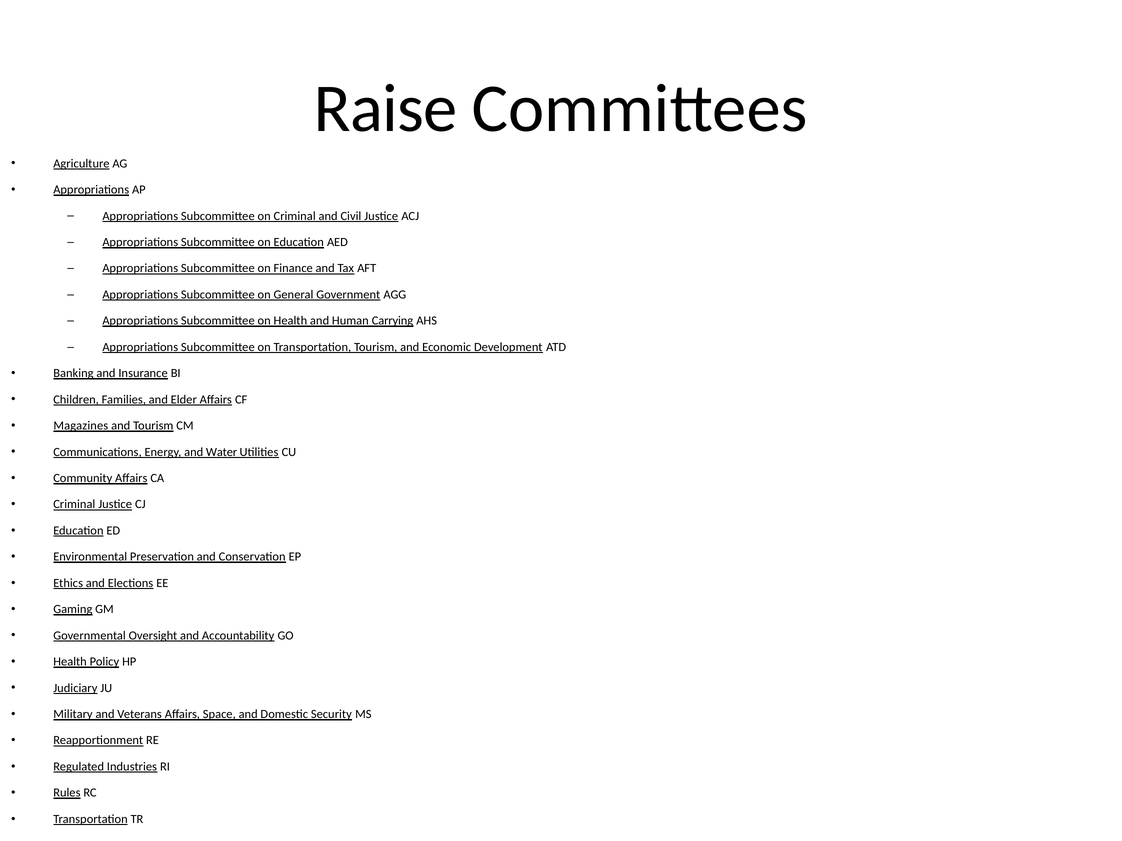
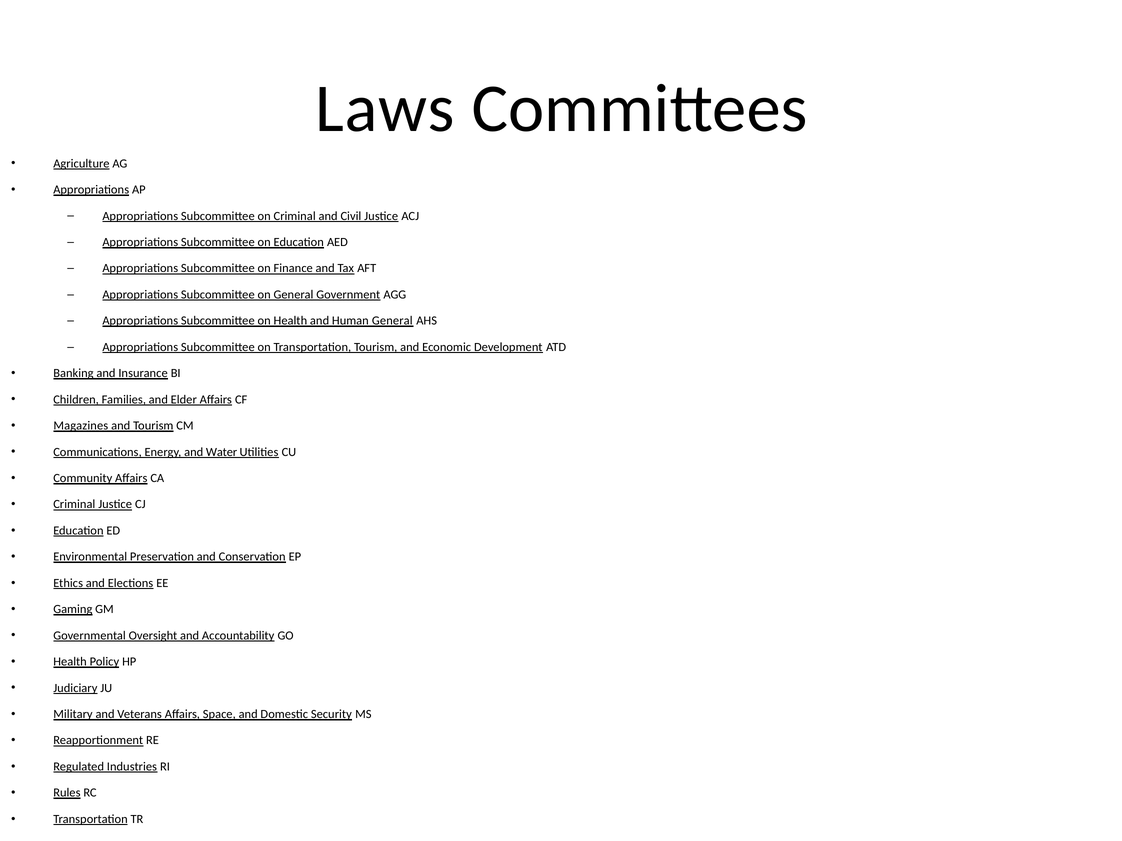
Raise: Raise -> Laws (385, 109)
Human Carrying: Carrying -> General (392, 321)
